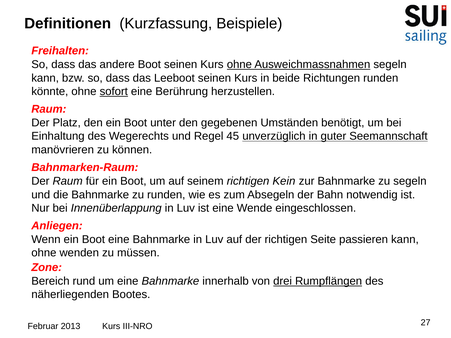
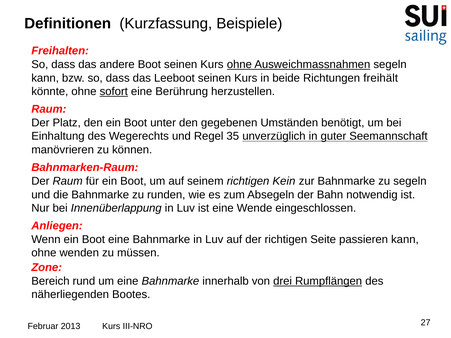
Richtungen runden: runden -> freihält (381, 78)
45: 45 -> 35 (233, 136)
